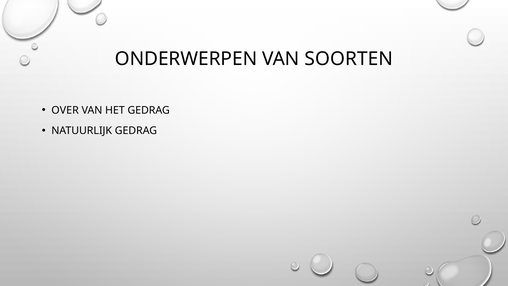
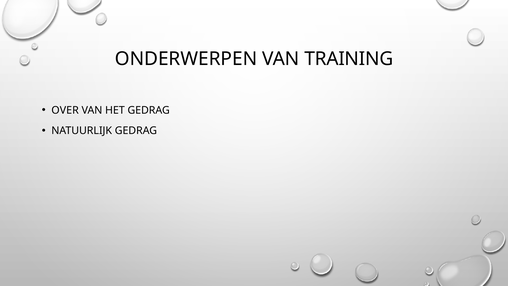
SOORTEN: SOORTEN -> TRAINING (349, 59)
